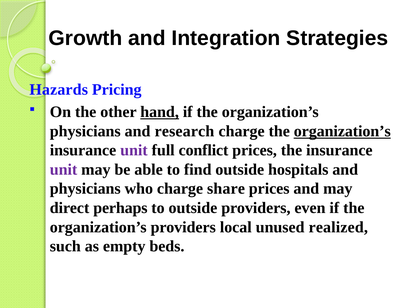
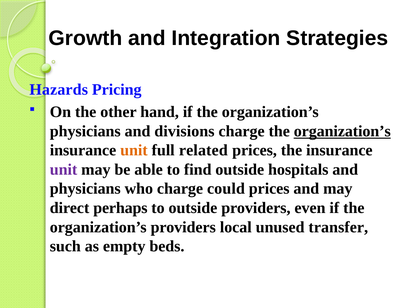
hand underline: present -> none (160, 112)
research: research -> divisions (184, 131)
unit colour: purple -> orange (134, 150)
conflict: conflict -> related (203, 150)
share: share -> could (226, 189)
realized: realized -> transfer (338, 227)
